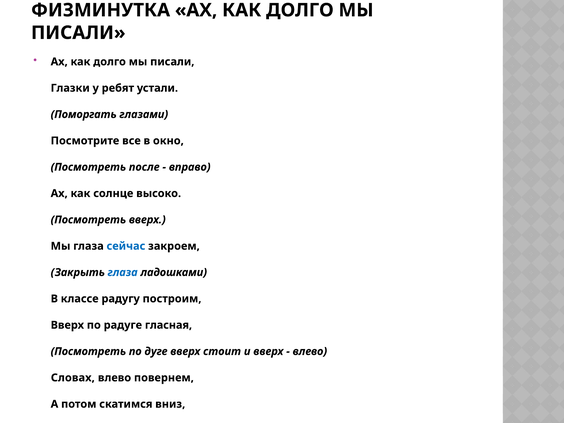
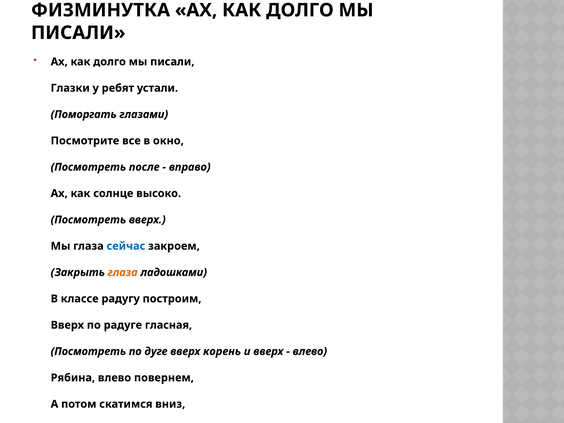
глаза colour: blue -> orange (123, 272)
стоит: стоит -> корень (222, 351)
Словах: Словах -> Рябина (73, 378)
